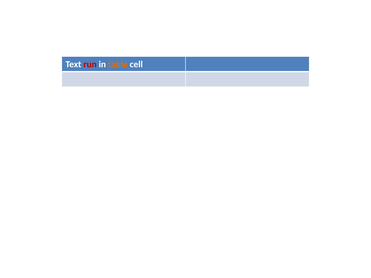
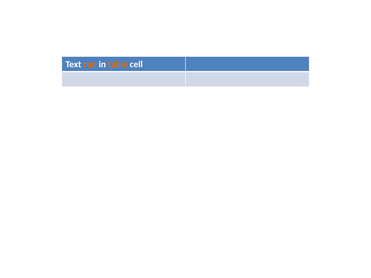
run colour: red -> orange (90, 64)
